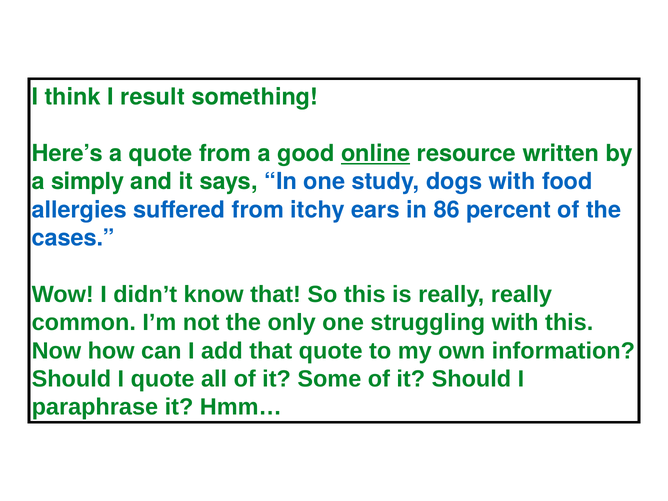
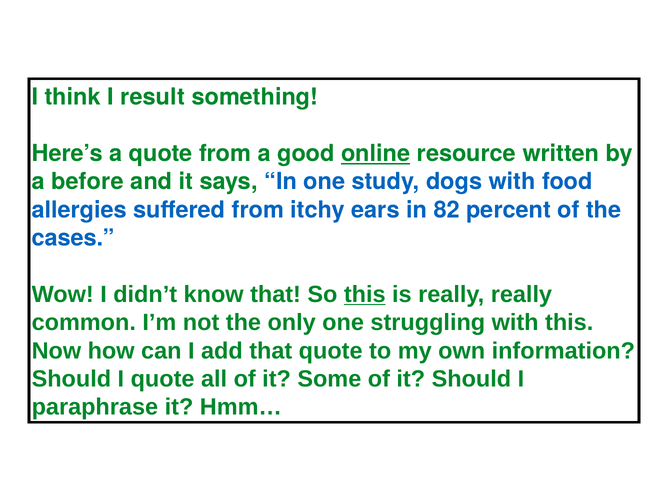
simply: simply -> before (88, 182)
86: 86 -> 82 (447, 210)
this underline: none -> present (365, 294)
